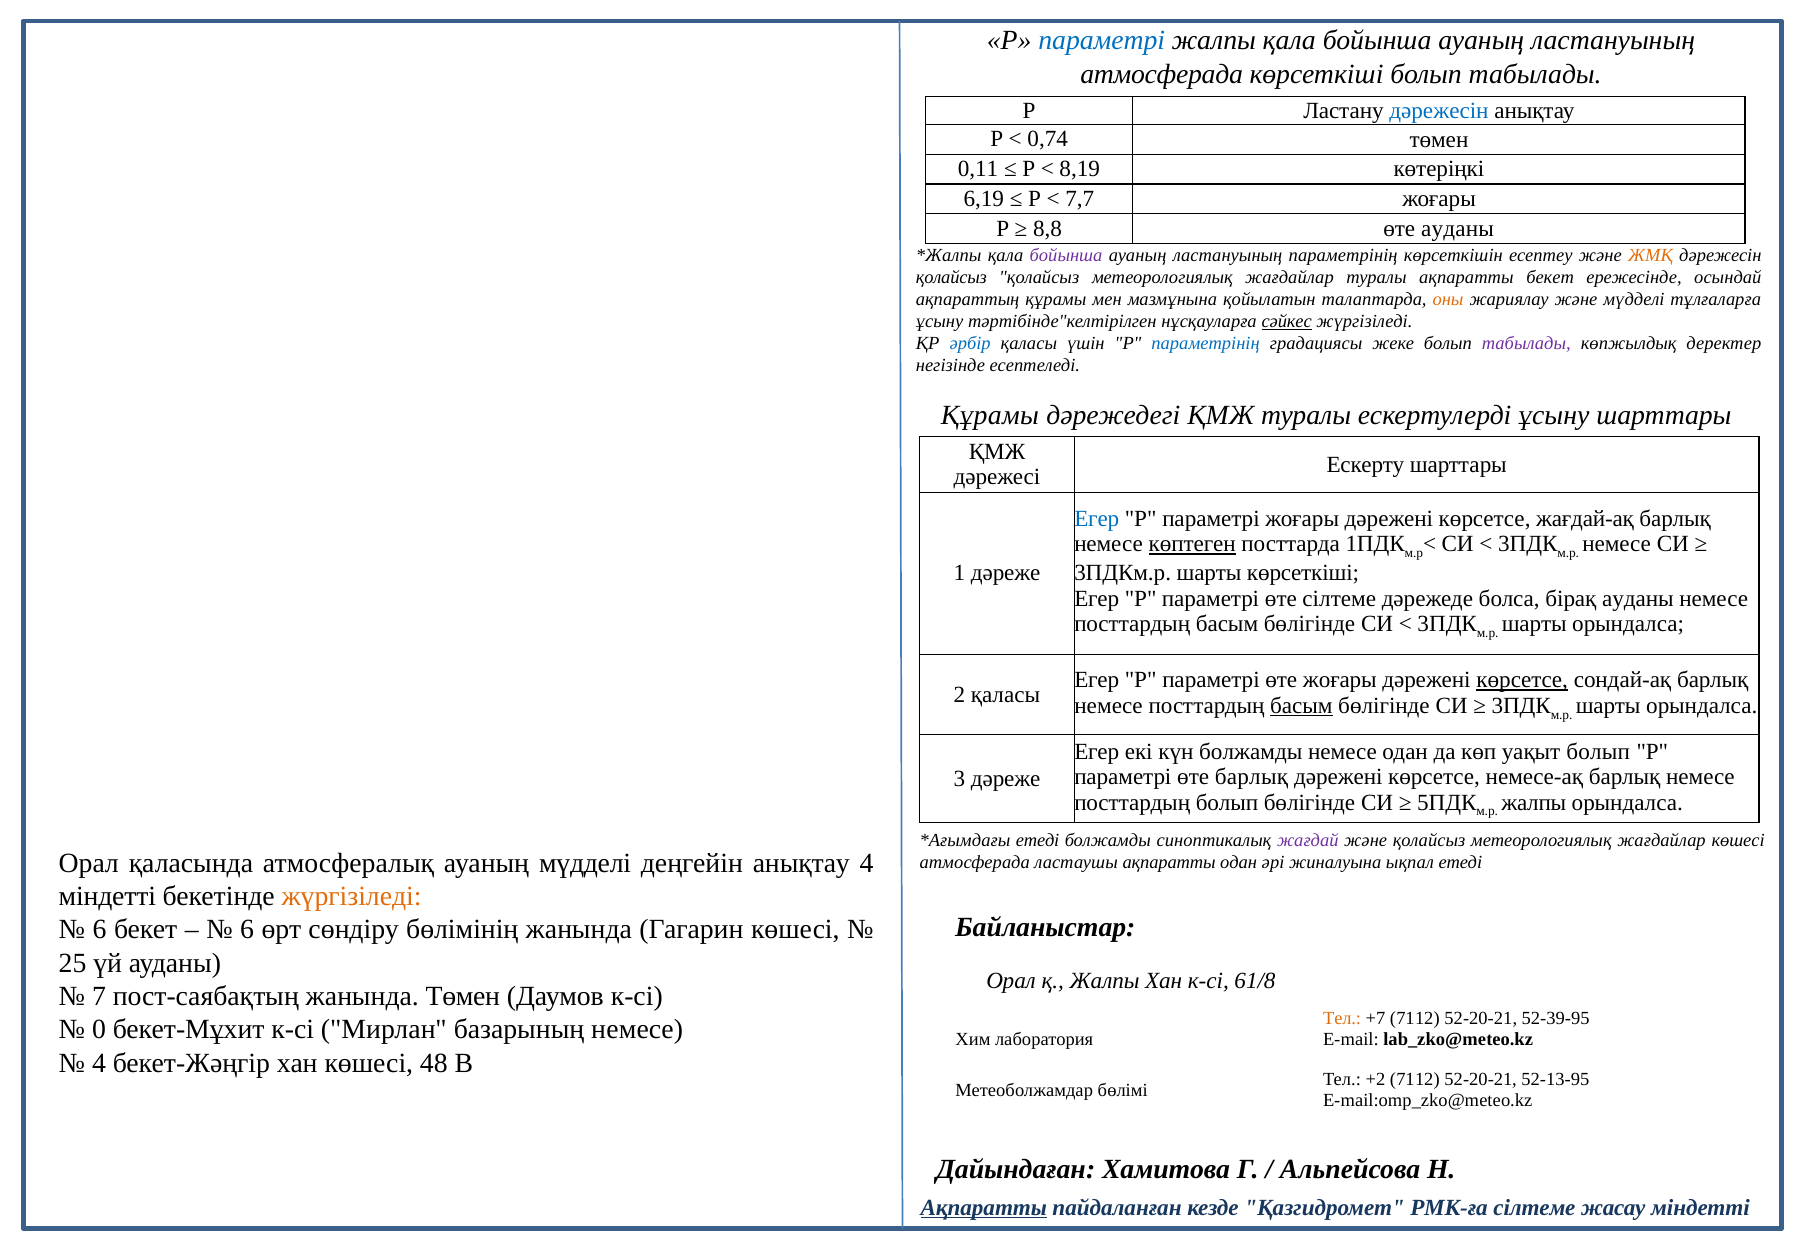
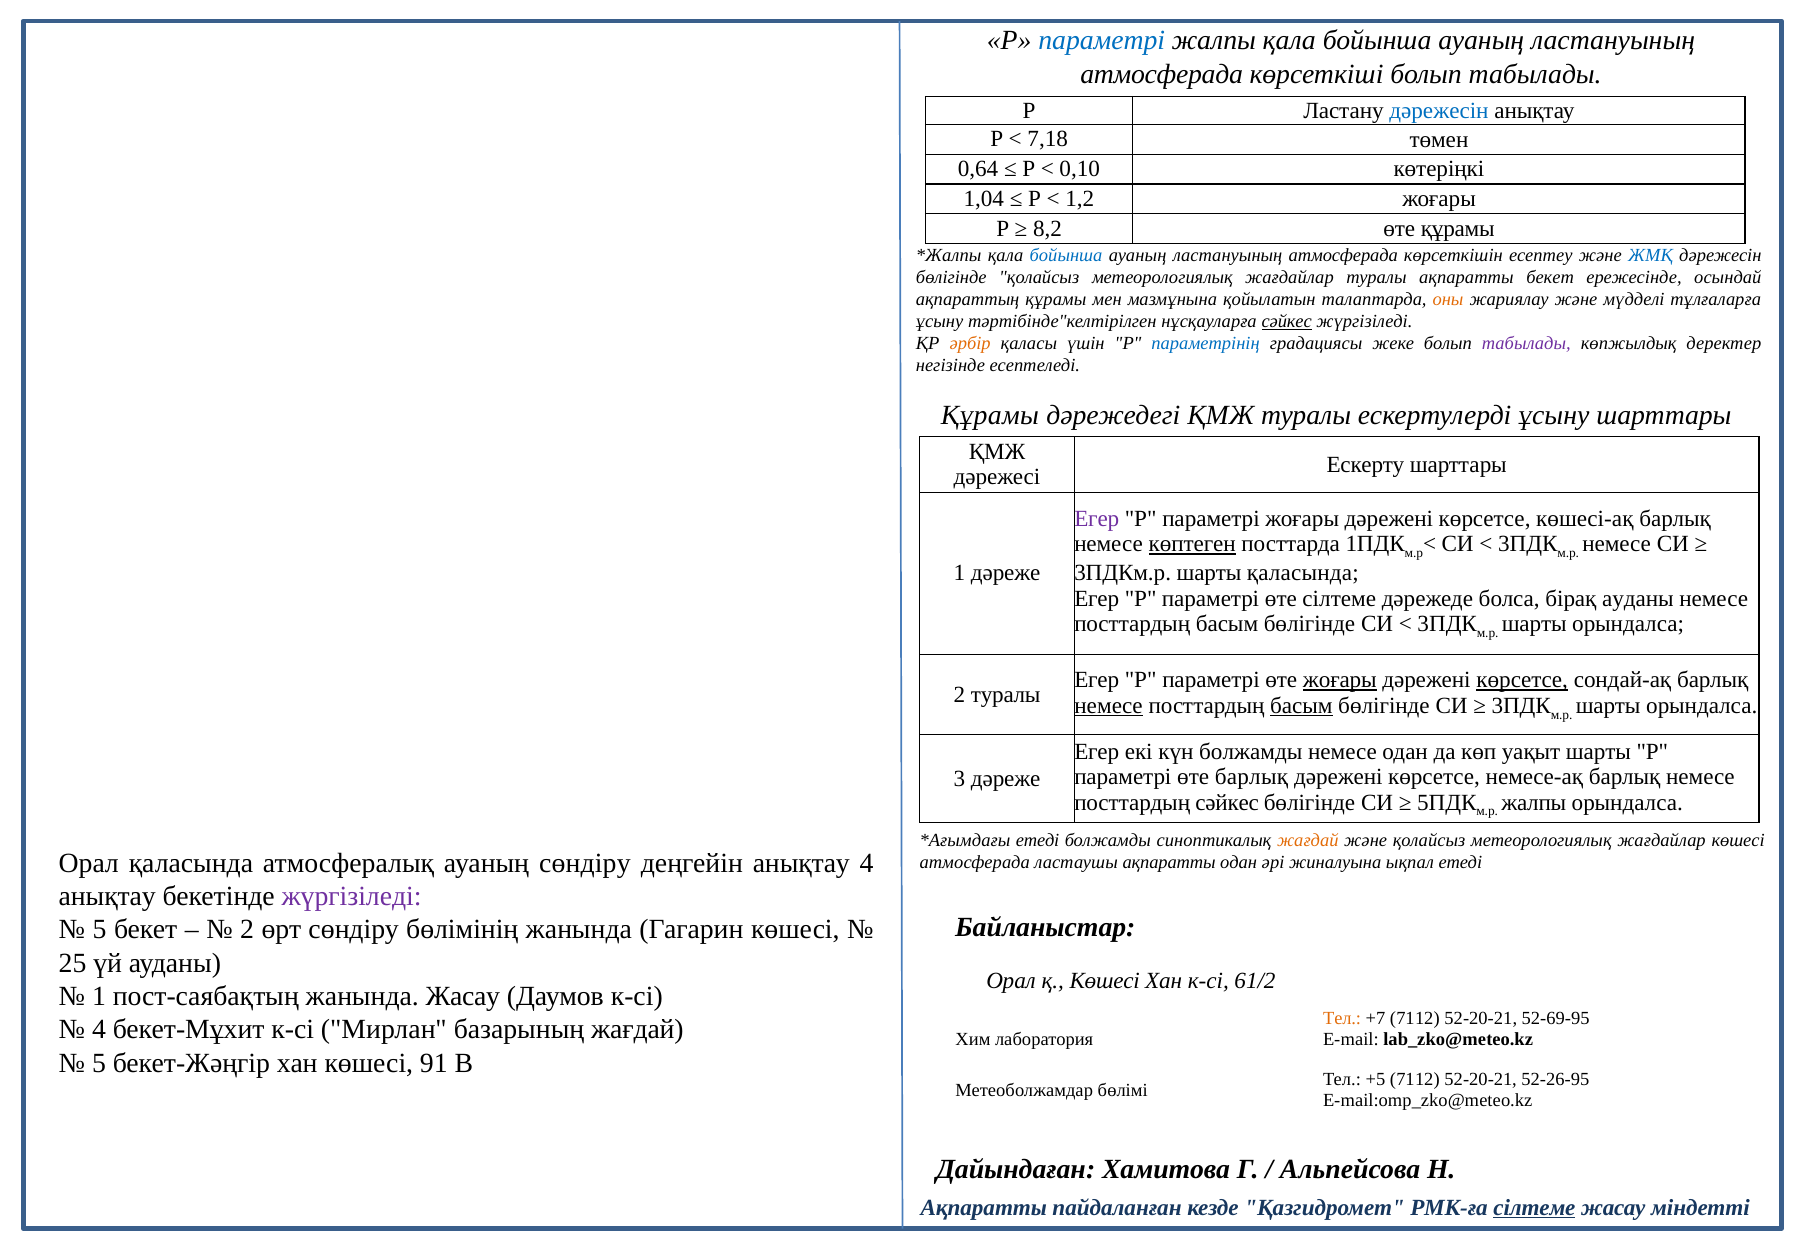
0,74: 0,74 -> 7,18 (1048, 139)
0,11: 0,11 -> 0,64 (978, 169)
8,19: 8,19 -> 0,10 (1080, 169)
6,19: 6,19 -> 1,04 (984, 199)
7,7: 7,7 -> 1,2 (1080, 199)
8,8: 8,8 -> 8,2 (1048, 228)
өте ауданы: ауданы -> құрамы (1458, 229)
бойынша colour: purple -> blue (1066, 255)
параметрінің: параметрінің -> атмосферада (1343, 255)
ЖМҚ colour: orange -> blue (1651, 255)
қолайсыз: қолайсыз -> бөлігінде (951, 277)
әрбір colour: blue -> orange (970, 344)
Егер colour: blue -> purple (1097, 518)
жағдай-ақ: жағдай-ақ -> көшесі-ақ (1585, 518)
шарты көрсеткіші: көрсеткіші -> қаласында (1303, 573)
жоғары underline: none -> present (1340, 680)
2 қаласы: қаласы -> туралы (1006, 694)
немесе underline: none -> present (1108, 705)
уақыт болып: болып -> шарты (1598, 751)
посттардың болып: болып -> сәйкес (1227, 802)
жағдай colour: purple -> orange (1308, 840)
ауаның мүдделі: мүдделі -> сөндіру (585, 863)
міндетті: міндетті -> анықтау (107, 896)
жүргізіледі colour: orange -> purple (352, 896)
6: 6 -> 5 (100, 929)
6: 6 -> 2 (247, 929)
қ Жалпы: Жалпы -> Көшесі (1105, 980)
61/8: 61/8 -> 61/2 (1255, 980)
7: 7 -> 1 (99, 996)
жанында Төмен: Төмен -> Жасау (463, 996)
52-39-95: 52-39-95 -> 52-69-95 (1556, 1018)
0: 0 -> 4 (99, 1029)
базарының немесе: немесе -> жағдай (637, 1029)
4: 4 -> 5 (99, 1063)
48: 48 -> 91 (434, 1063)
+2: +2 -> +5 (1375, 1079)
52-13-95: 52-13-95 -> 52-26-95 (1555, 1079)
Ақпаратты underline: present -> none (984, 1207)
сілтеме underline: none -> present (1534, 1207)
